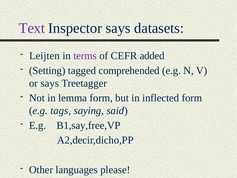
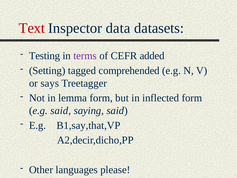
Text colour: purple -> red (32, 28)
Inspector says: says -> data (118, 28)
Leijten: Leijten -> Testing (45, 56)
e.g tags: tags -> said (61, 110)
B1,say,free,VP: B1,say,free,VP -> B1,say,that,VP (88, 125)
